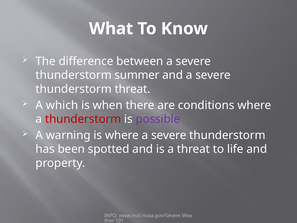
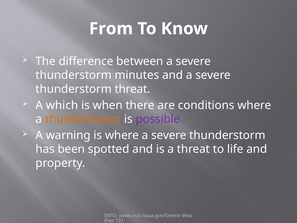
What: What -> From (111, 29)
summer: summer -> minutes (137, 75)
thunderstorm colour: red -> orange (83, 119)
